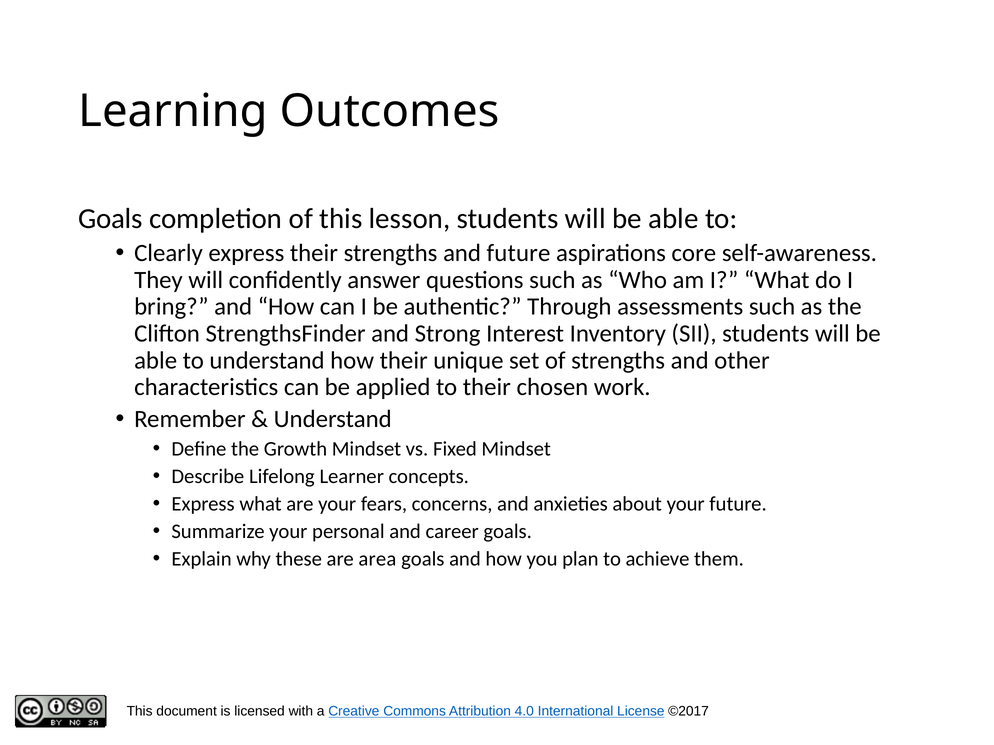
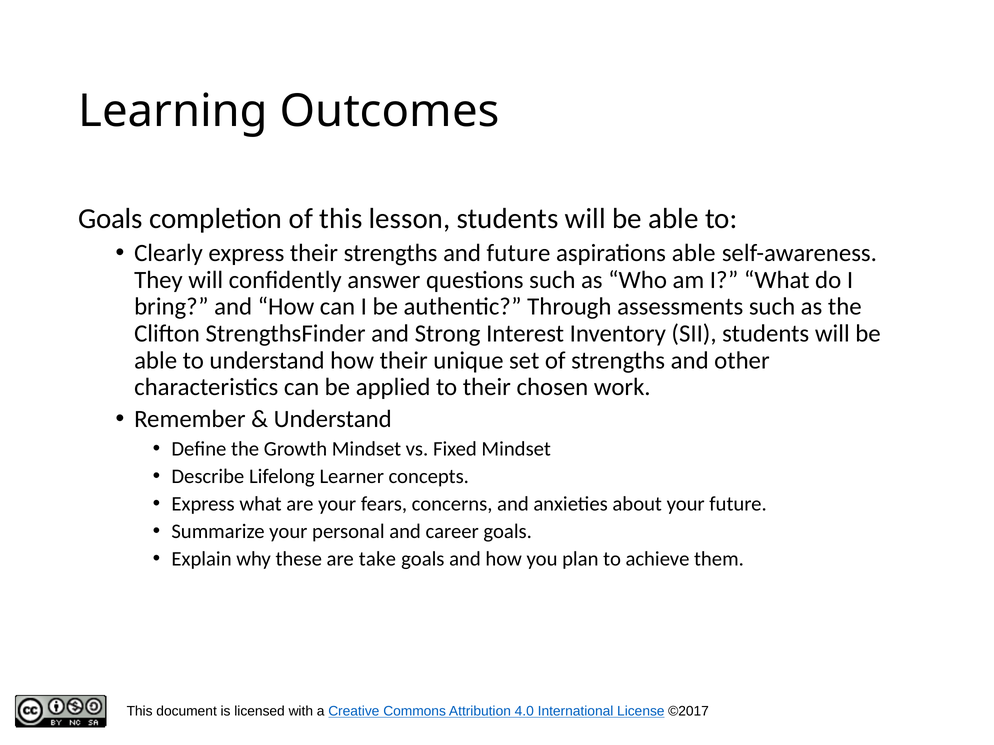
aspirations core: core -> able (694, 253)
area: area -> take (377, 559)
